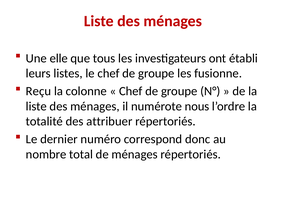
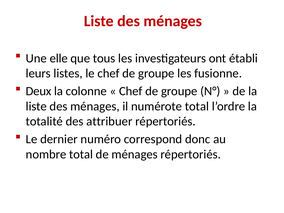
Reçu: Reçu -> Deux (39, 91)
numérote nous: nous -> total (197, 106)
